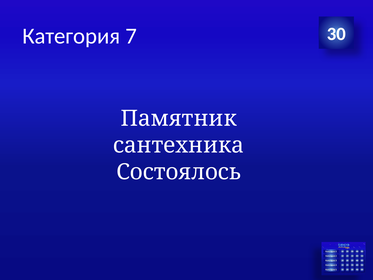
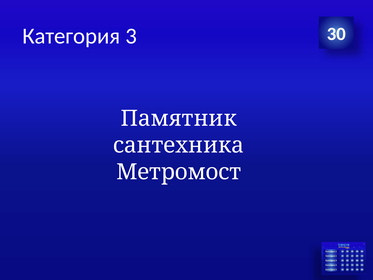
7: 7 -> 3 (131, 36)
Состоялось: Состоялось -> Метромост (179, 172)
